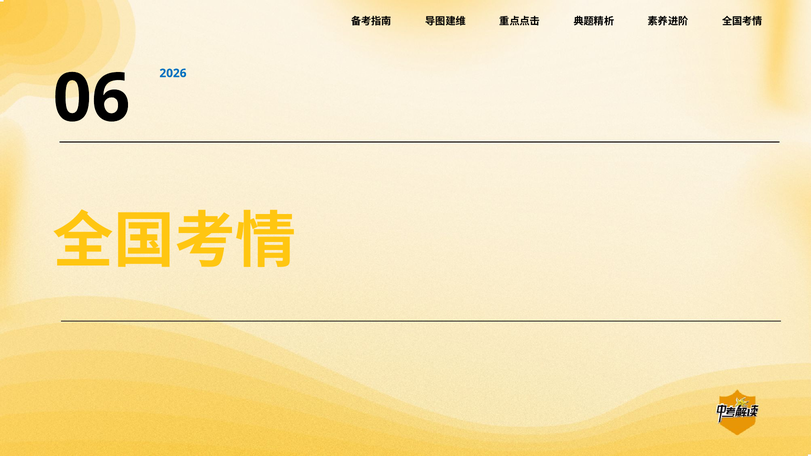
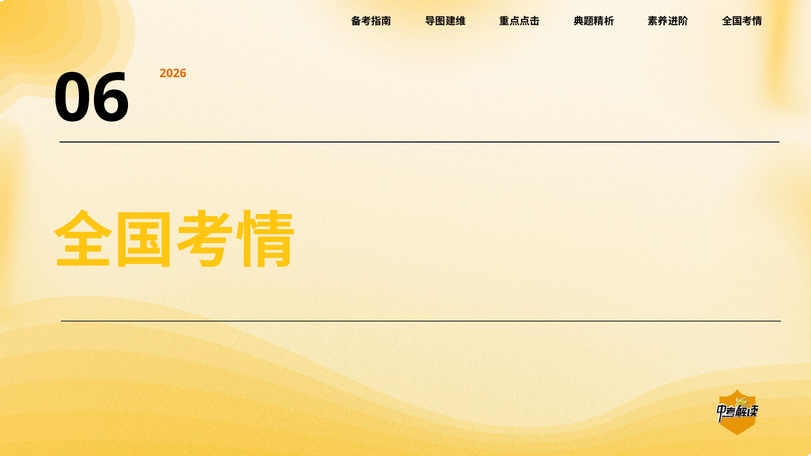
2026 colour: blue -> orange (173, 73)
